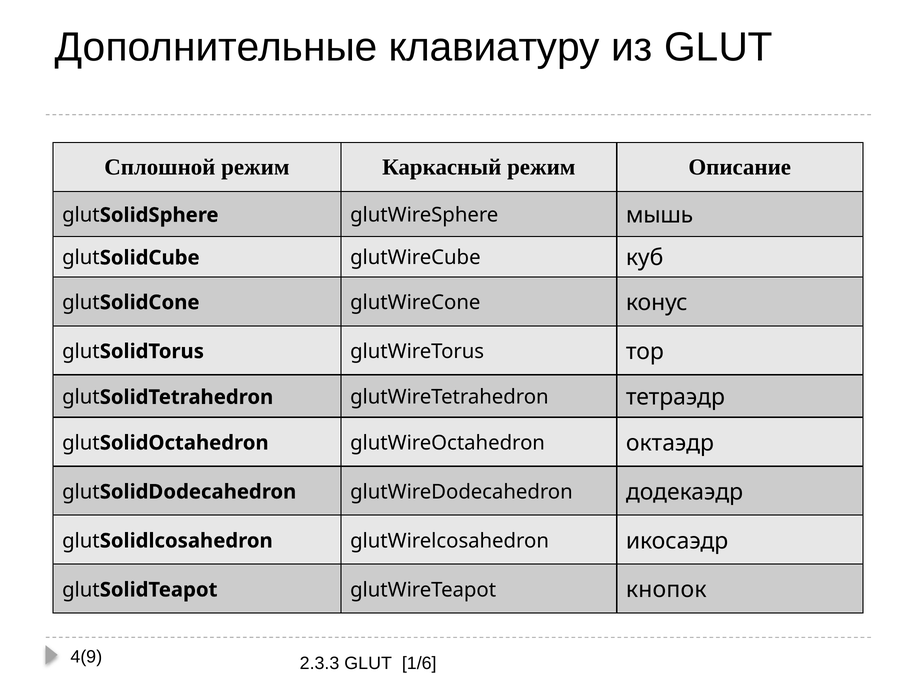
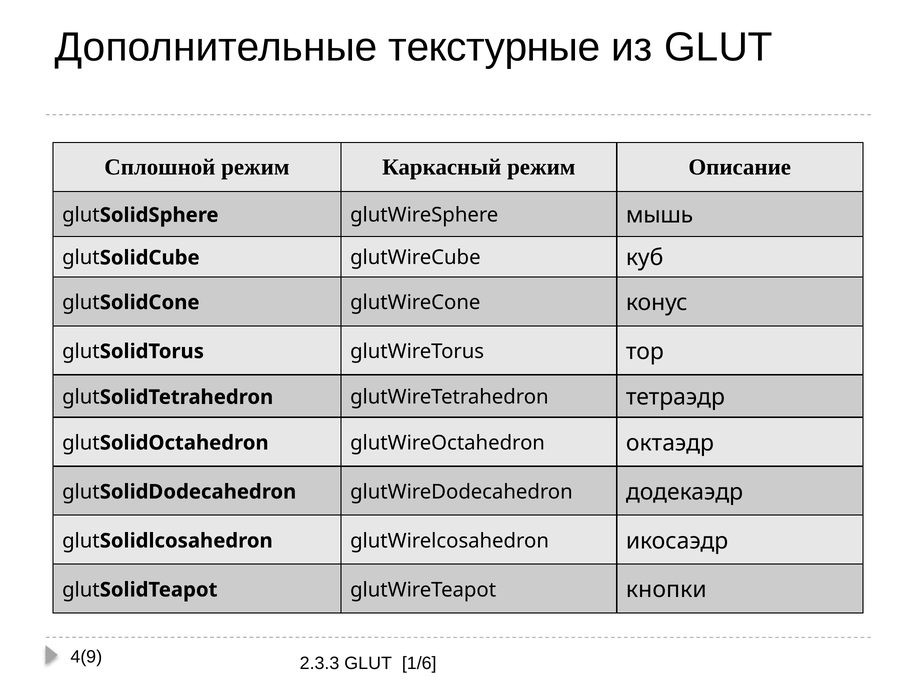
клавиатуру: клавиатуру -> текстурные (494, 47)
кнопок: кнопок -> кнопки (666, 590)
